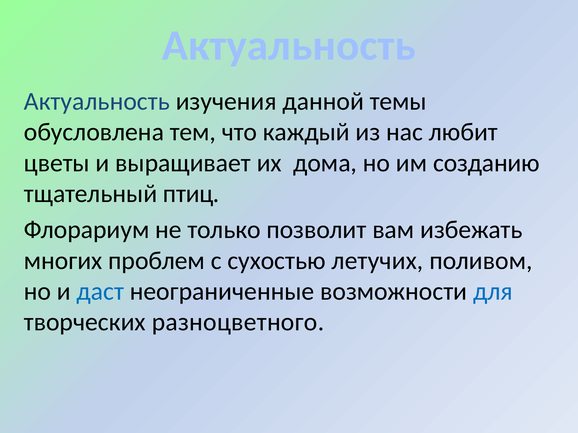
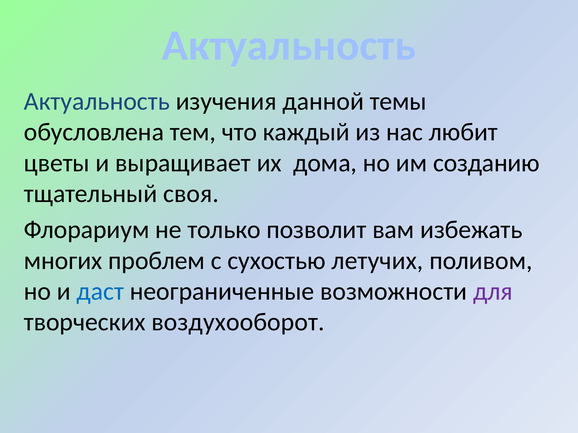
птиц: птиц -> своя (191, 194)
для colour: blue -> purple (493, 292)
разноцветного: разноцветного -> воздухооборот (238, 323)
